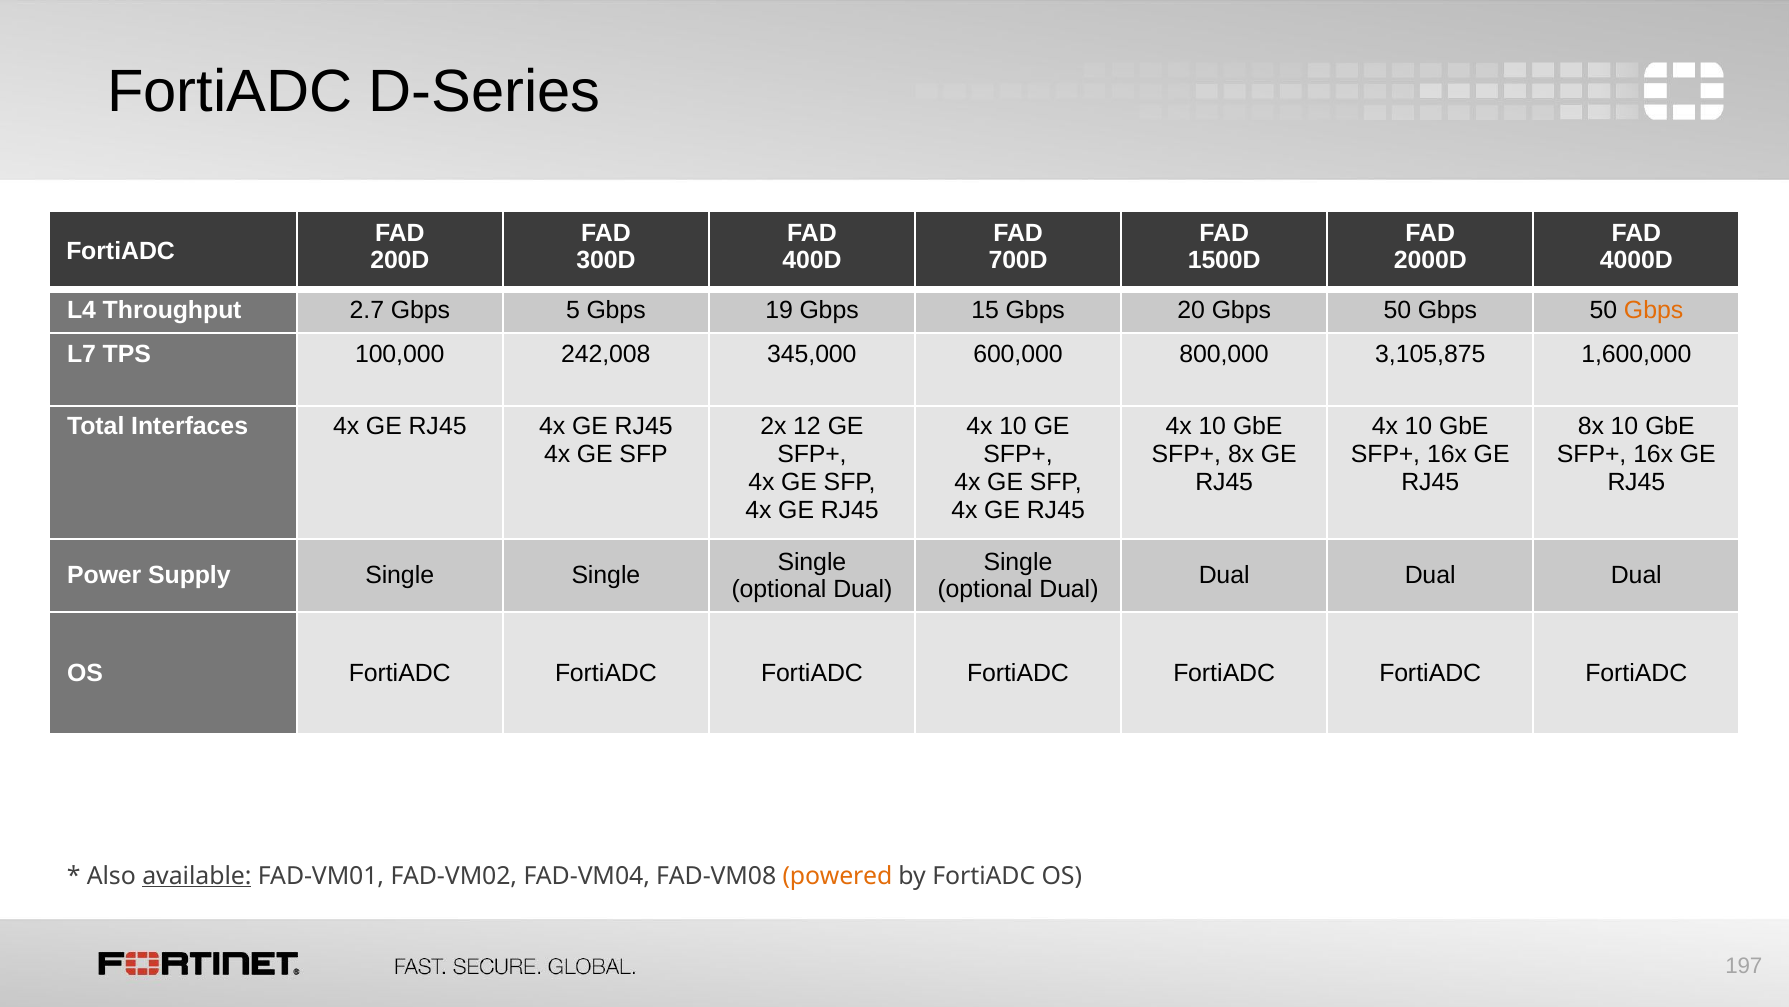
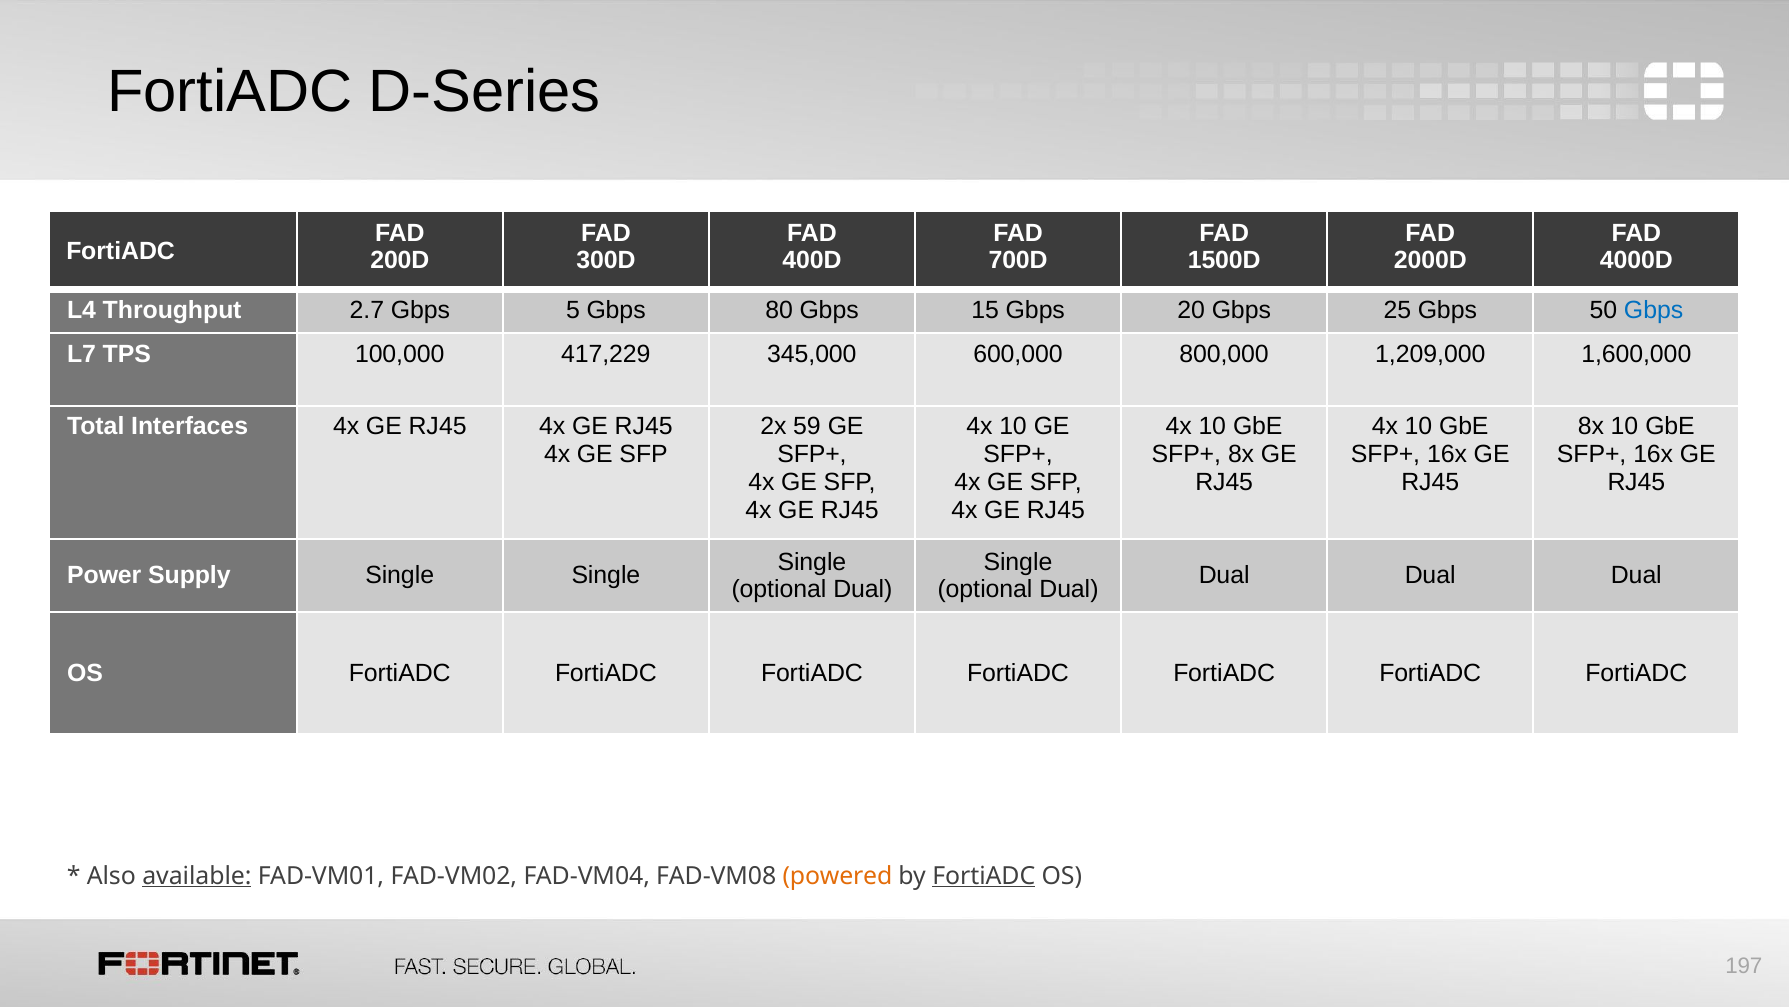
19: 19 -> 80 (779, 310)
20 Gbps 50: 50 -> 25 (1397, 310)
Gbps colour: orange -> blue (1654, 310)
242,008: 242,008 -> 417,229 (606, 354)
3,105,875: 3,105,875 -> 1,209,000 (1430, 354)
12: 12 -> 59 (807, 426)
FortiADC underline: none -> present (984, 875)
